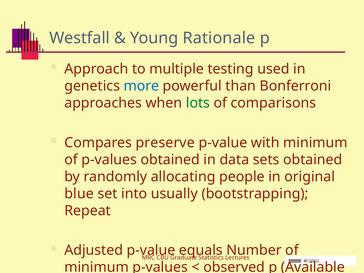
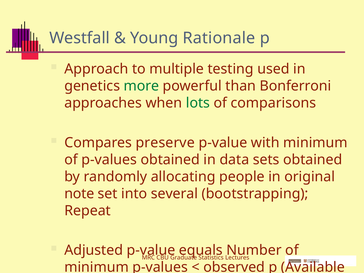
more colour: blue -> green (141, 86)
blue: blue -> note (79, 194)
usually: usually -> several (174, 194)
